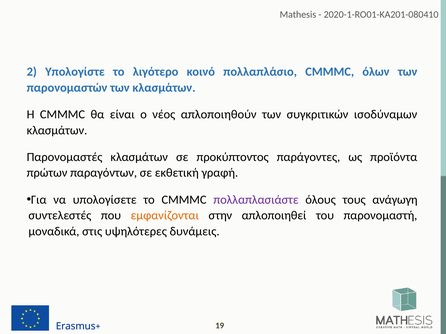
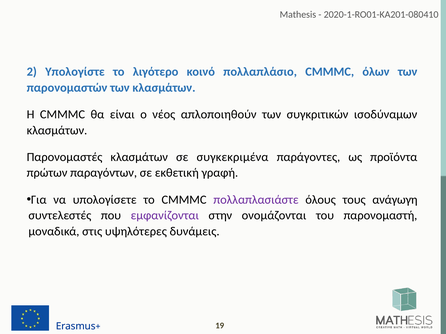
προκύπτοντος: προκύπτοντος -> συγκεκριμένα (233, 157)
εμφανίζονται colour: orange -> purple (165, 216)
απλοποιηθεί: απλοποιηθεί -> ονομάζονται (274, 216)
